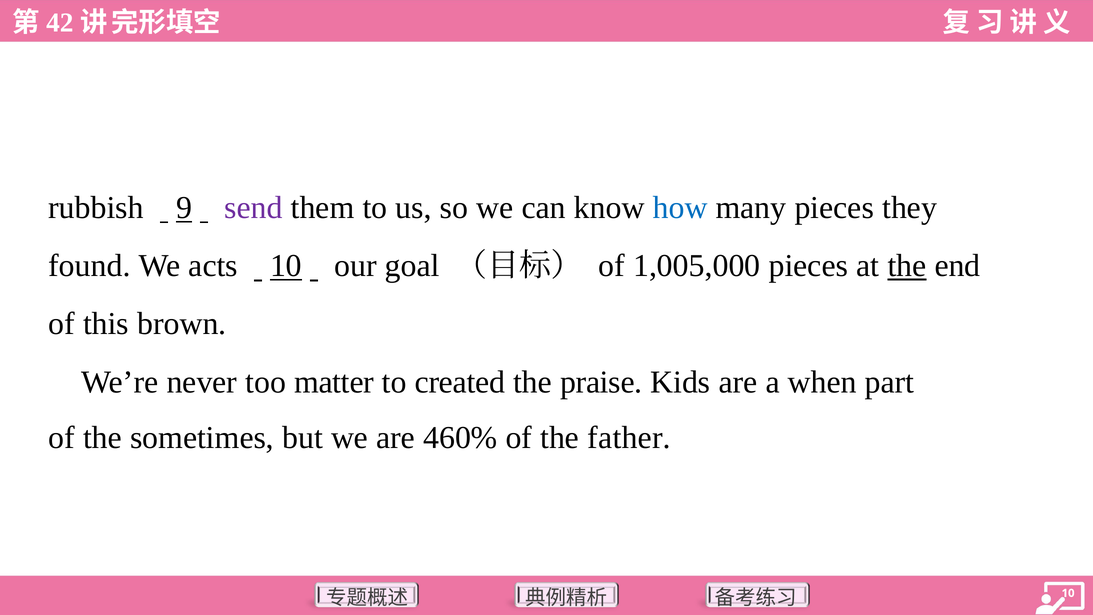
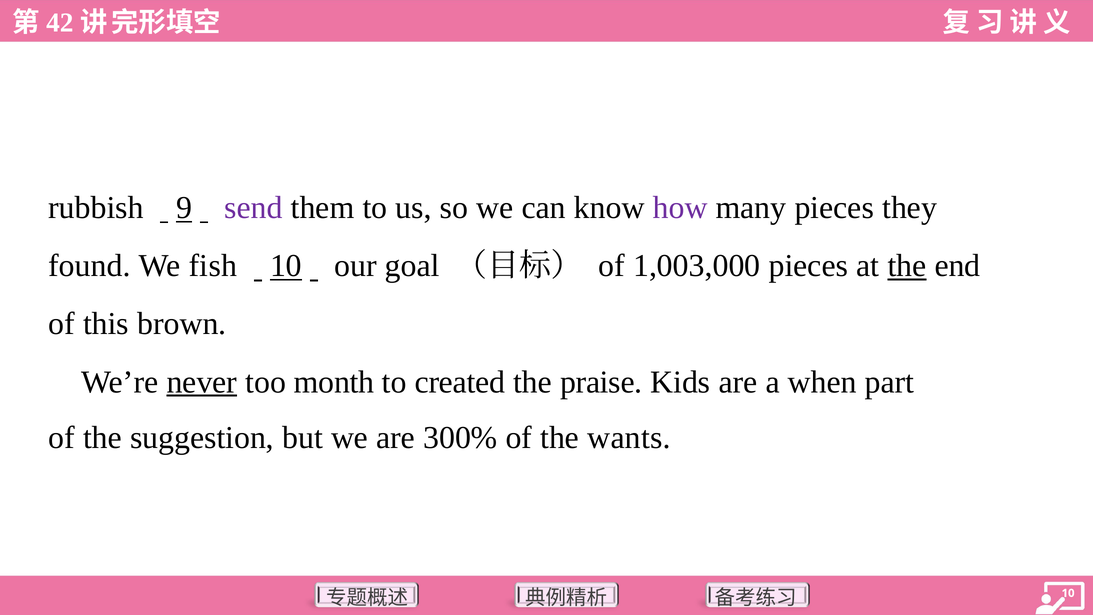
how colour: blue -> purple (680, 208)
acts: acts -> fish (213, 266)
1,005,000: 1,005,000 -> 1,003,000 (697, 266)
never underline: none -> present (202, 382)
matter: matter -> month (334, 382)
sometimes: sometimes -> suggestion (202, 438)
460%: 460% -> 300% (460, 438)
father: father -> wants (629, 438)
